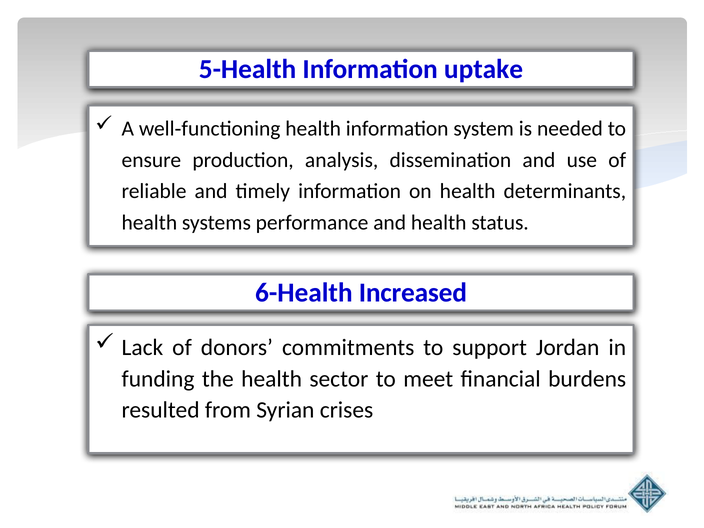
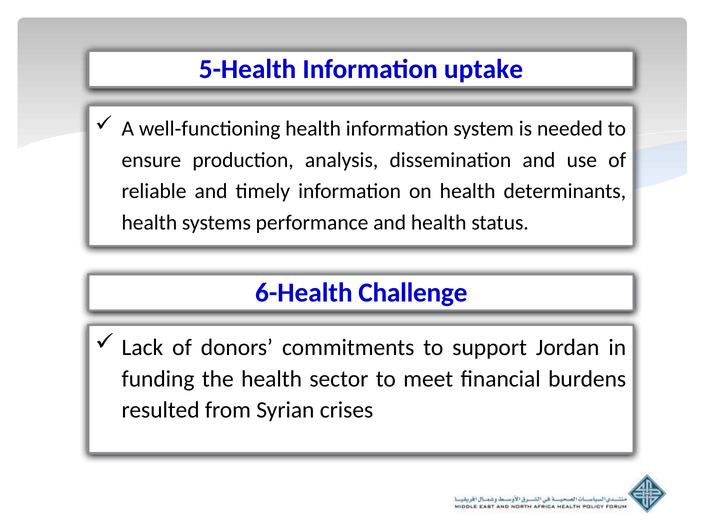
Increased: Increased -> Challenge (413, 293)
